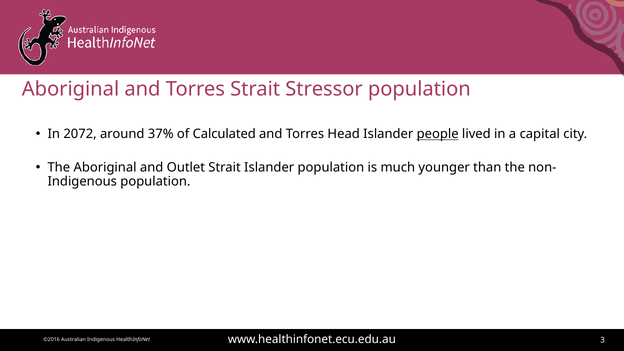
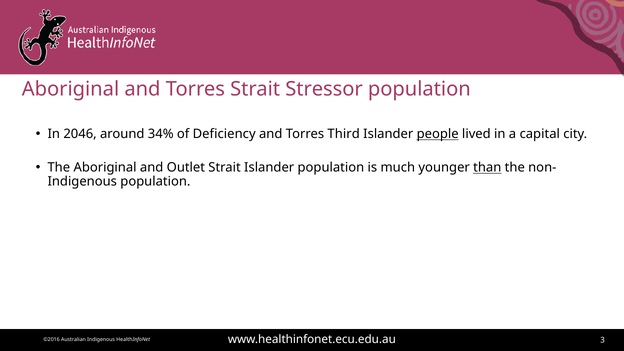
2072: 2072 -> 2046 (80, 134)
37%: 37% -> 34% (161, 134)
Calculated: Calculated -> Deficiency (224, 134)
Head: Head -> Third (344, 134)
than underline: none -> present (487, 168)
